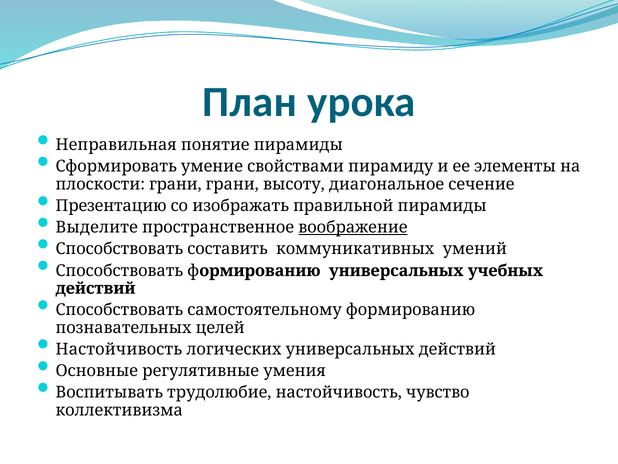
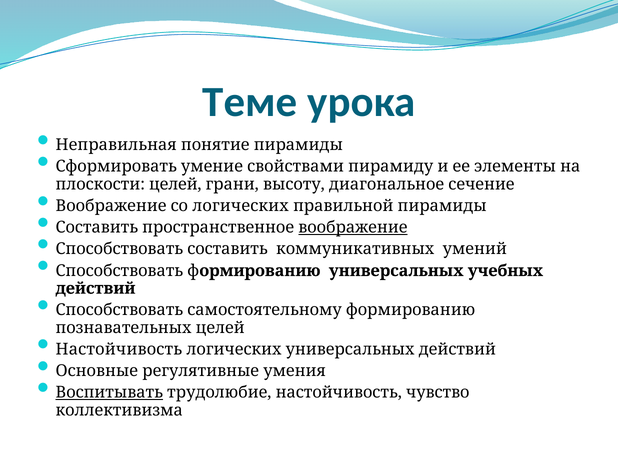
План: План -> Теме (250, 102)
плоскости грани: грани -> целей (175, 184)
Презентацию: Презентацию -> Воображение (111, 206)
со изображать: изображать -> логических (241, 206)
Выделите: Выделите -> Составить (97, 227)
Воспитывать underline: none -> present (109, 392)
